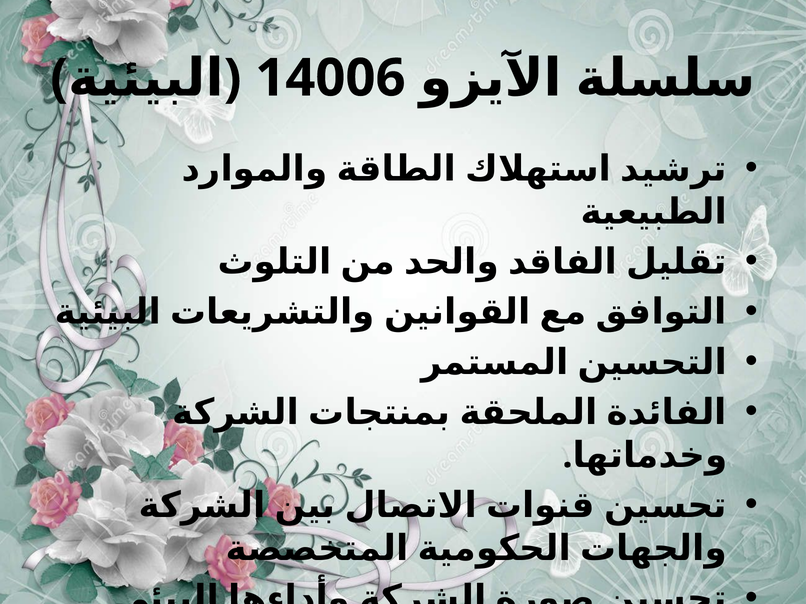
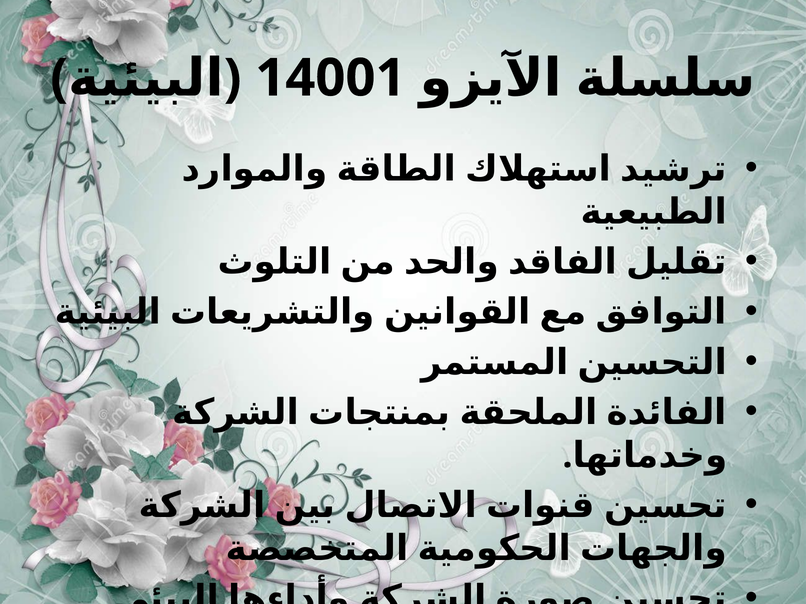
14006: 14006 -> 14001 (330, 78)
